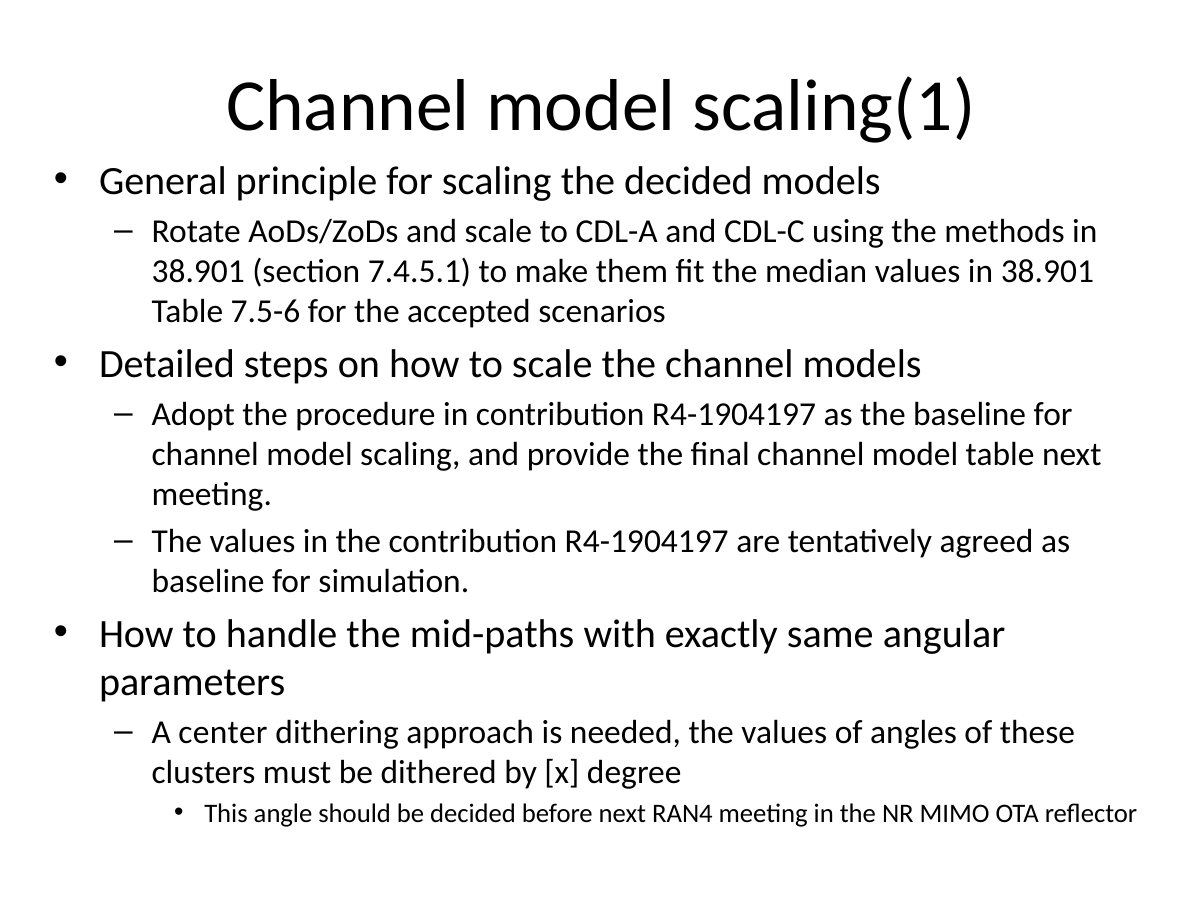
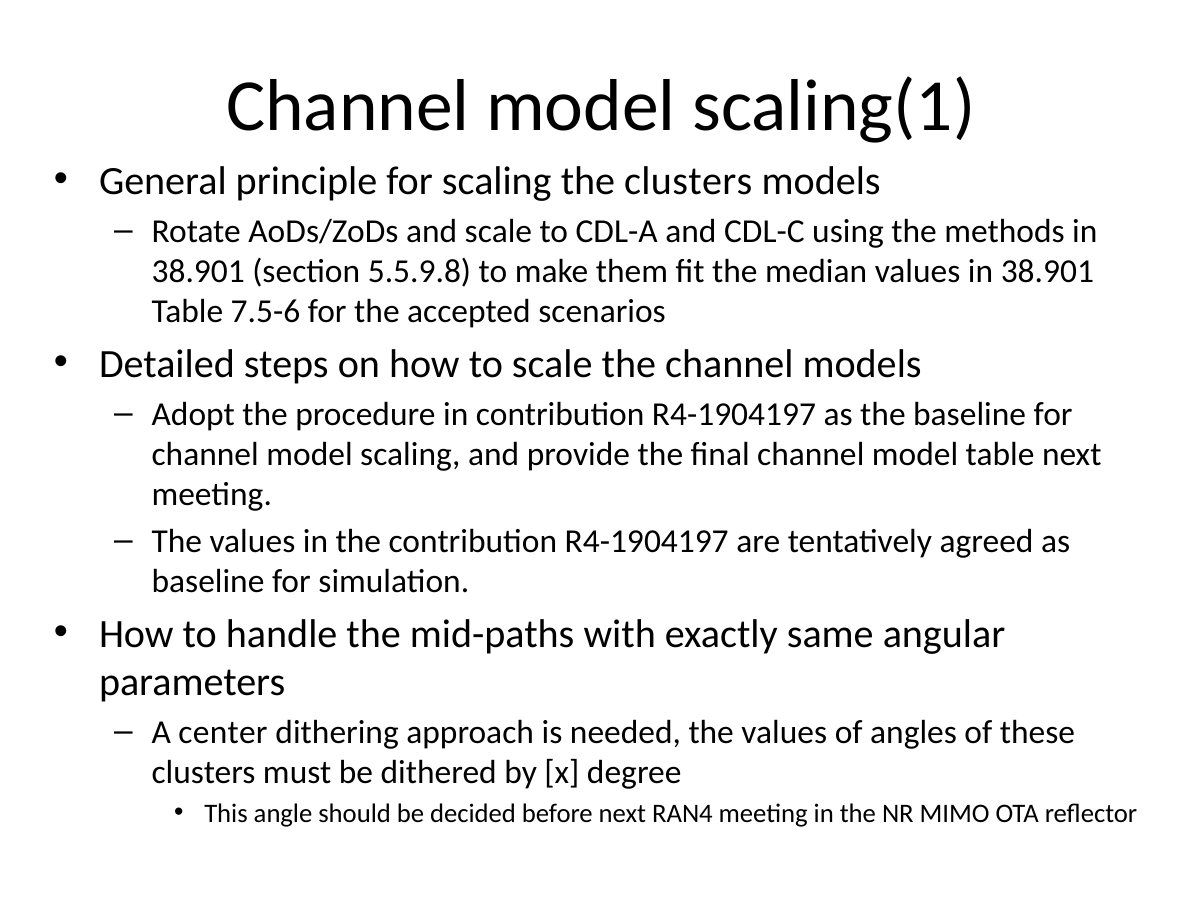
the decided: decided -> clusters (688, 181)
7.4.5.1: 7.4.5.1 -> 5.5.9.8 (419, 271)
